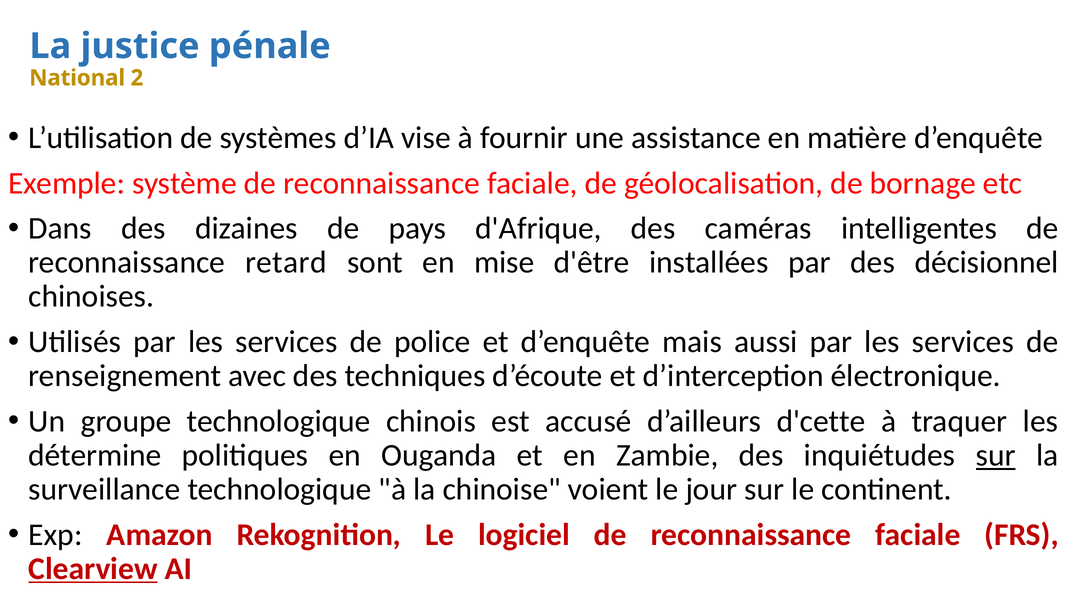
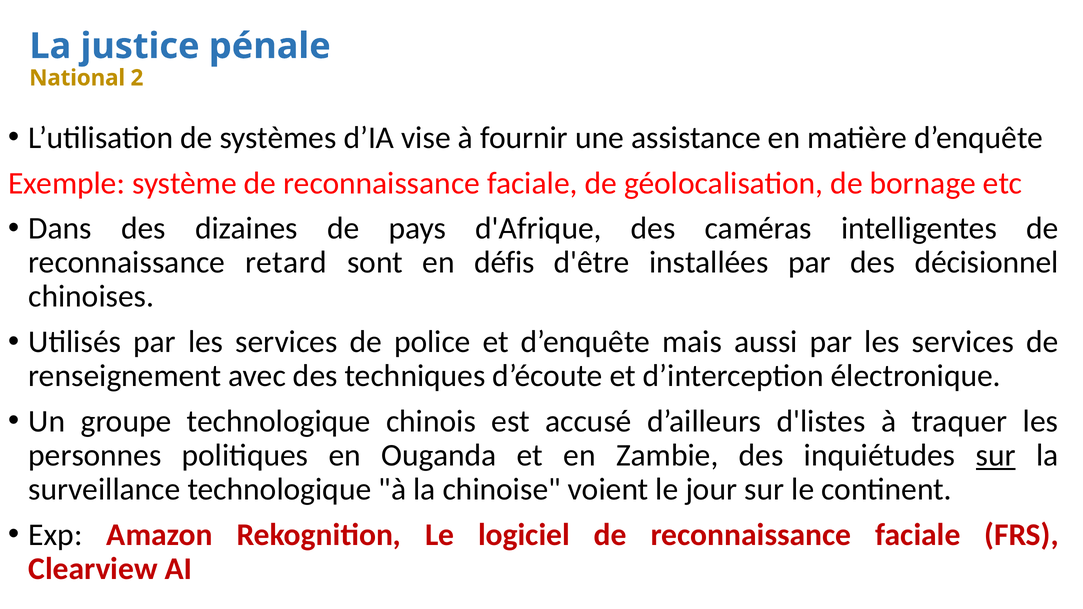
mise: mise -> défis (504, 263)
d'cette: d'cette -> d'listes (821, 421)
détermine: détermine -> personnes (95, 455)
Clearview underline: present -> none (93, 569)
